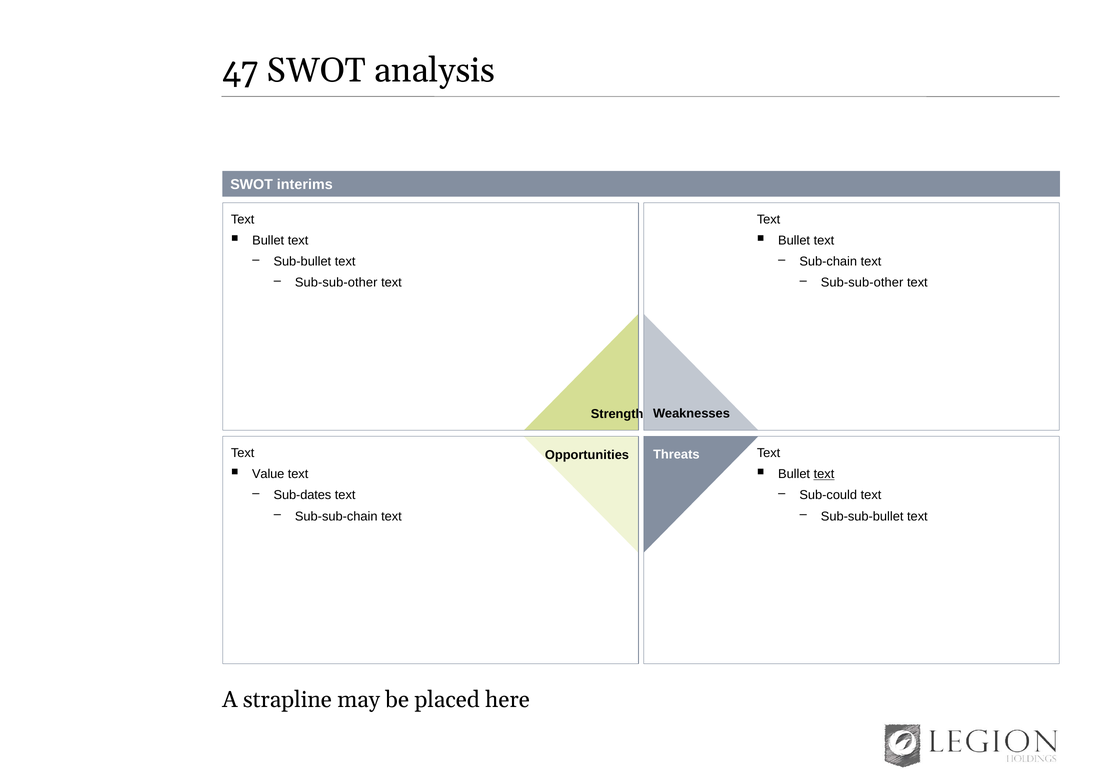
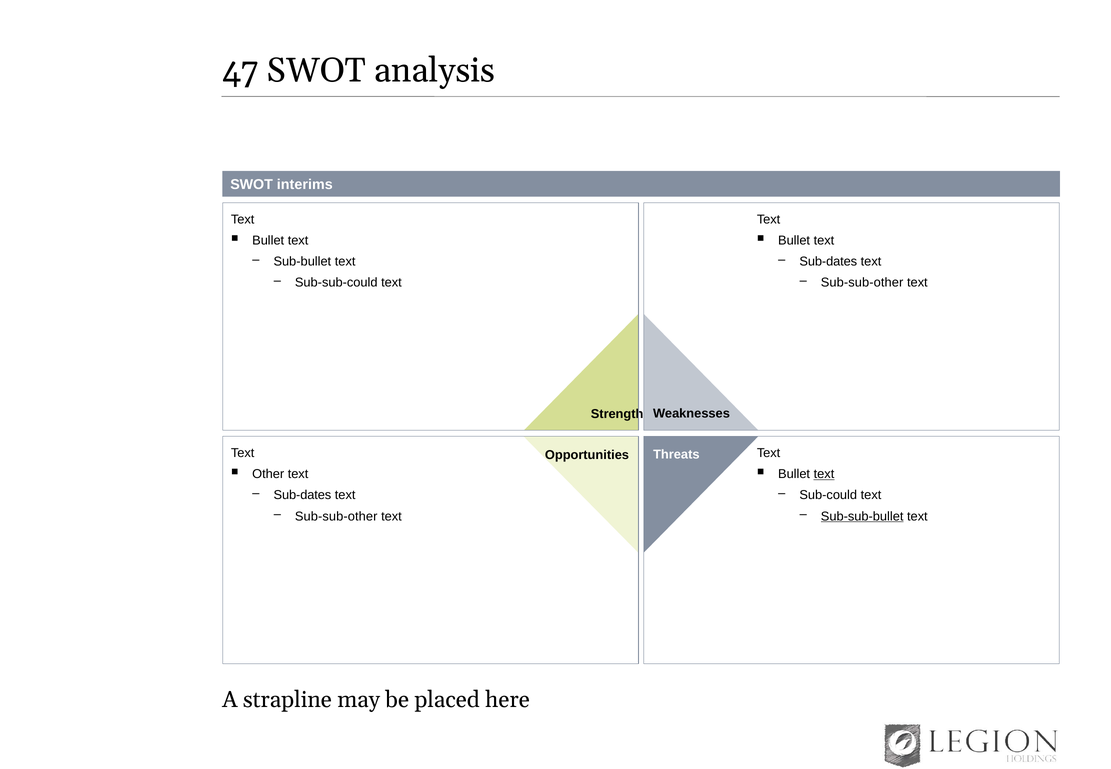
Sub-chain: Sub-chain -> Sub-dates (828, 262)
Sub-sub-other: Sub-sub-other -> Sub-sub-could (336, 283)
Value: Value -> Other (268, 474)
Sub-sub-chain: Sub-sub-chain -> Sub-sub-other (336, 517)
Sub-sub-bullet underline: none -> present (862, 517)
